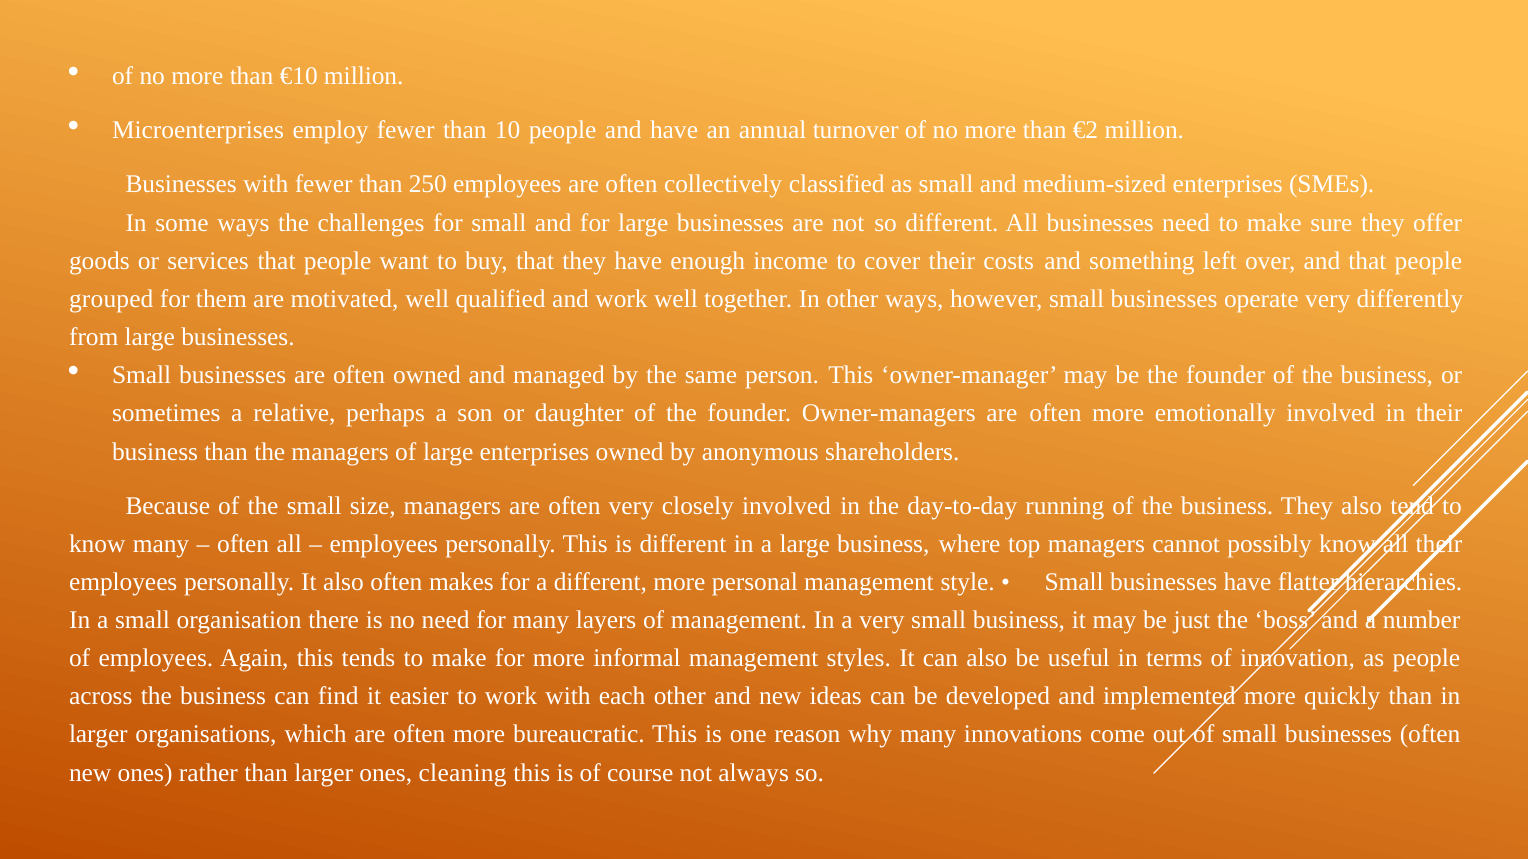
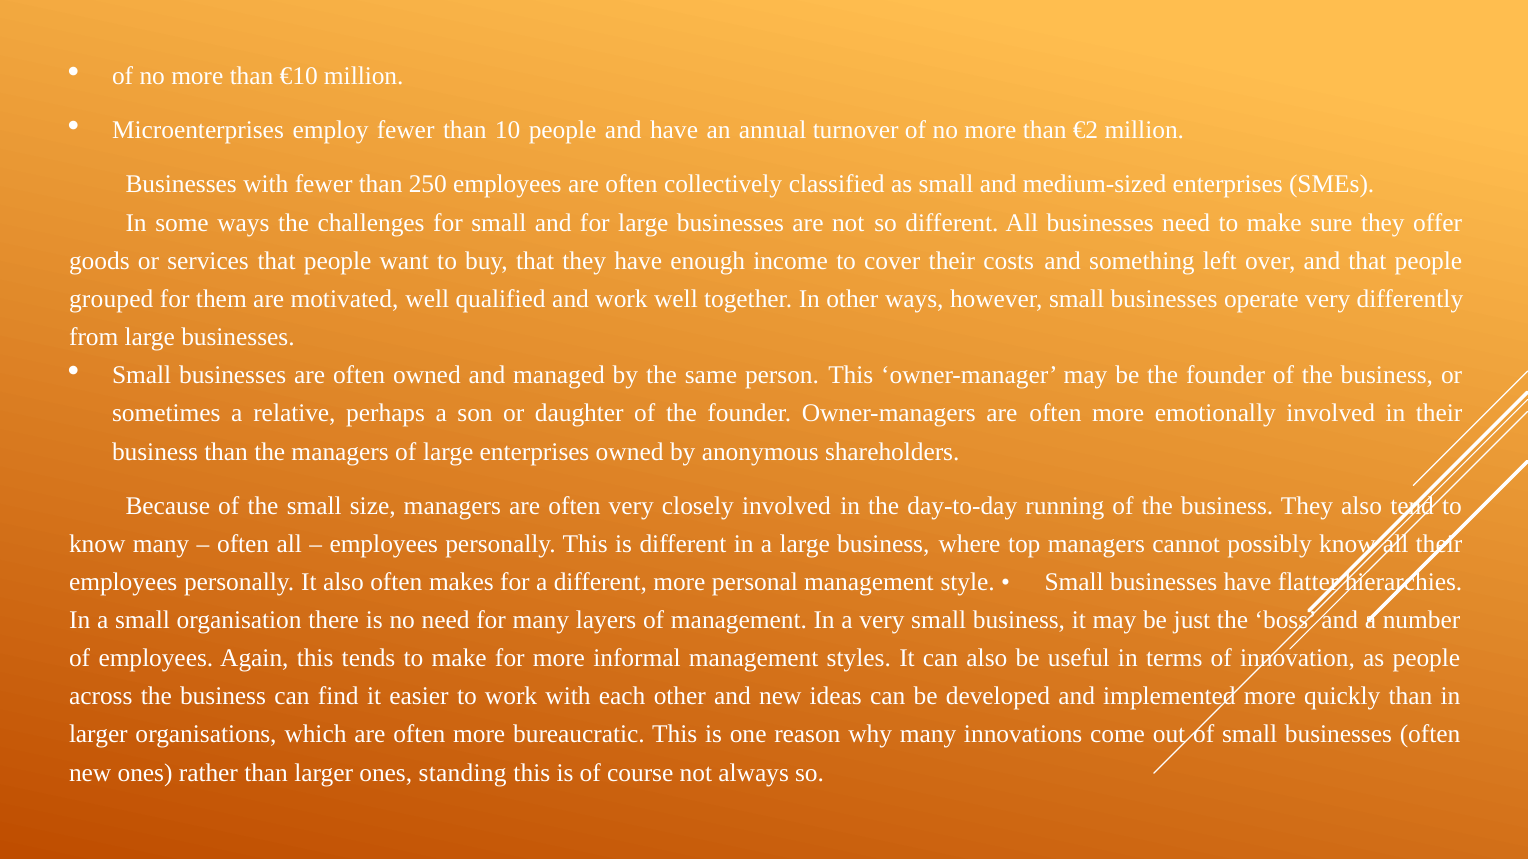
cleaning: cleaning -> standing (463, 773)
